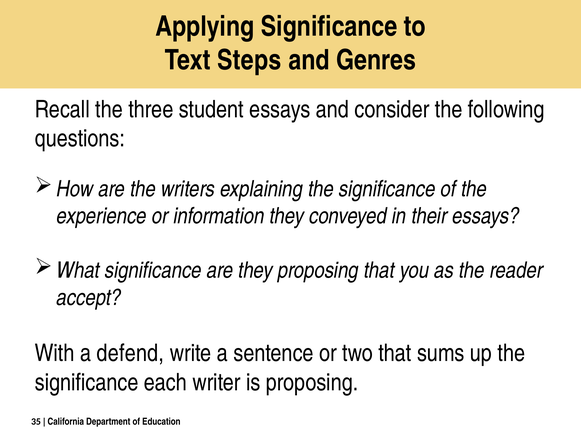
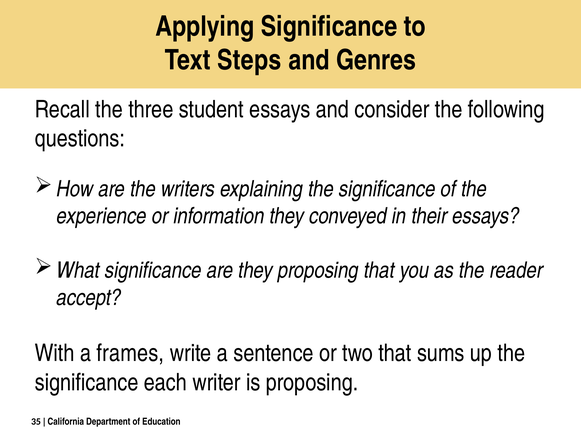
defend: defend -> frames (130, 353)
